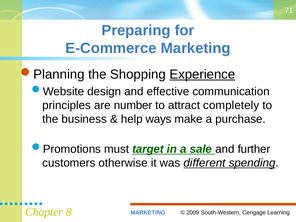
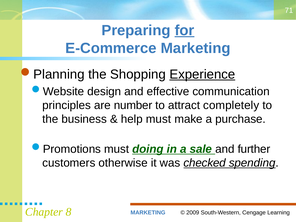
for underline: none -> present (184, 30)
help ways: ways -> must (158, 119)
target: target -> doing (148, 149)
different: different -> checked (205, 163)
